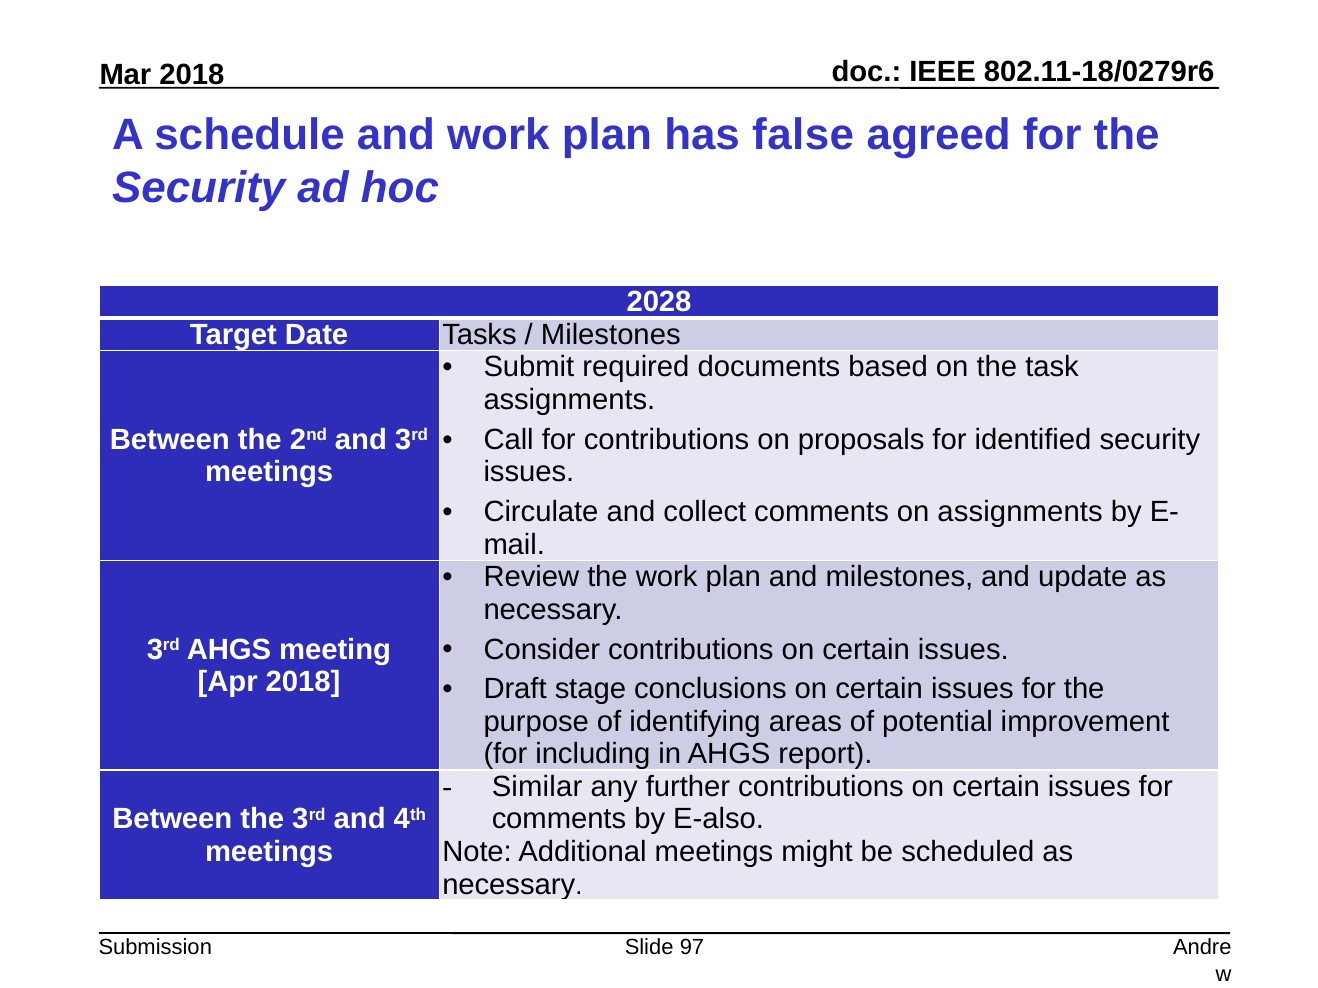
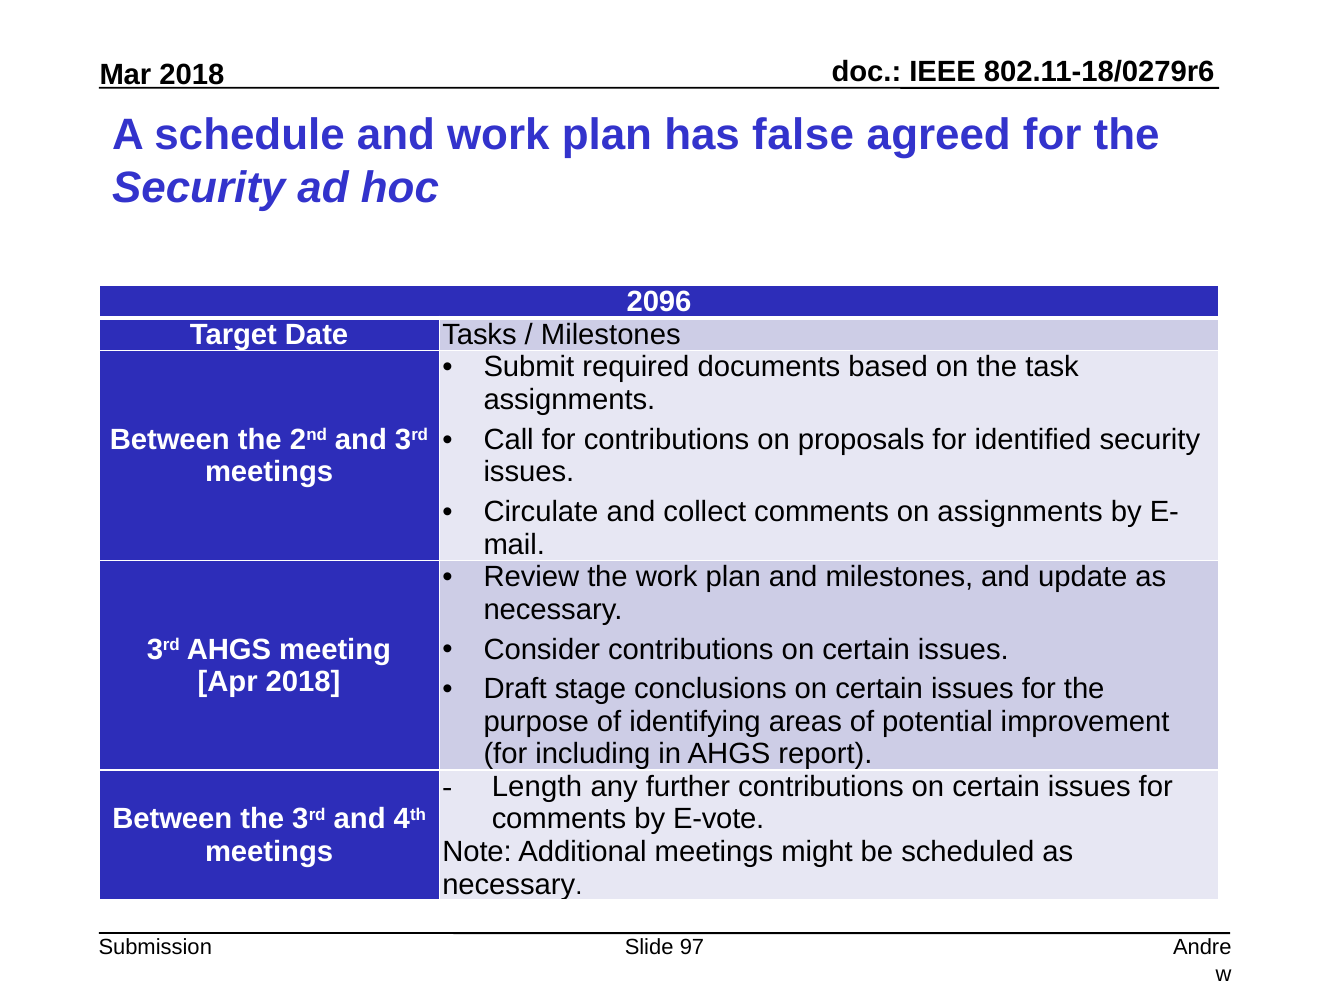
2028: 2028 -> 2096 (659, 302)
Similar: Similar -> Length (537, 787)
E-also: E-also -> E-vote (719, 820)
